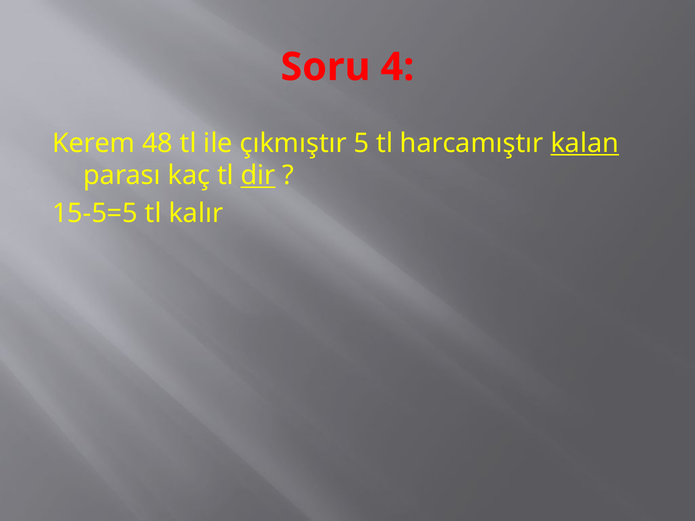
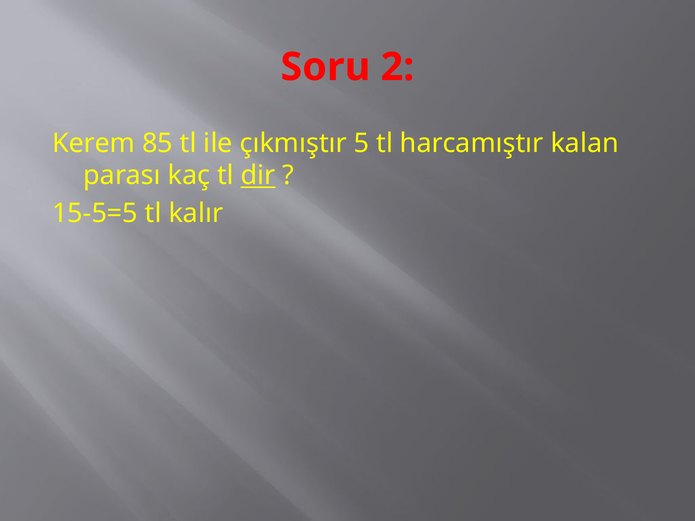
4: 4 -> 2 (397, 67)
48: 48 -> 85 (157, 143)
kalan underline: present -> none (585, 143)
